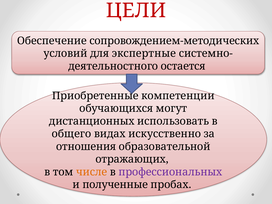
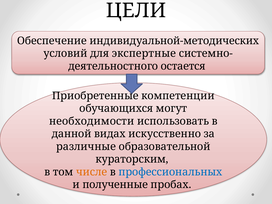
ЦЕЛИ colour: red -> black (136, 11)
сопровождением-методических: сопровождением-методических -> индивидуальной-методических (174, 41)
дистанционных: дистанционных -> необходимости (92, 121)
общего: общего -> данной (72, 134)
отношения: отношения -> различные (86, 147)
отражающих: отражающих -> кураторским (132, 159)
профессиональных colour: purple -> blue (170, 172)
